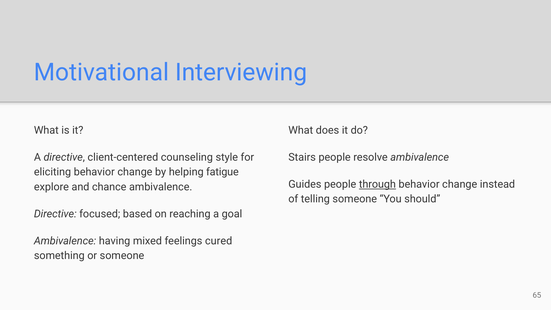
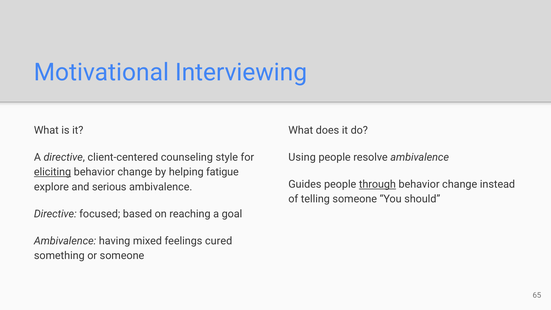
Stairs: Stairs -> Using (302, 157)
eliciting underline: none -> present (53, 172)
chance: chance -> serious (109, 187)
